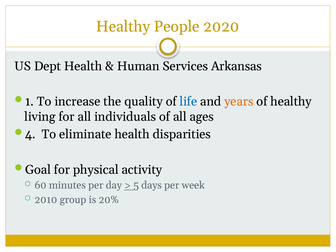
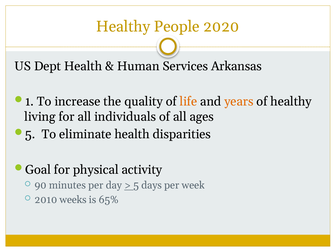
life colour: blue -> orange (188, 102)
4: 4 -> 5 (30, 134)
60: 60 -> 90 (41, 185)
group: group -> weeks (73, 200)
20%: 20% -> 65% (109, 200)
